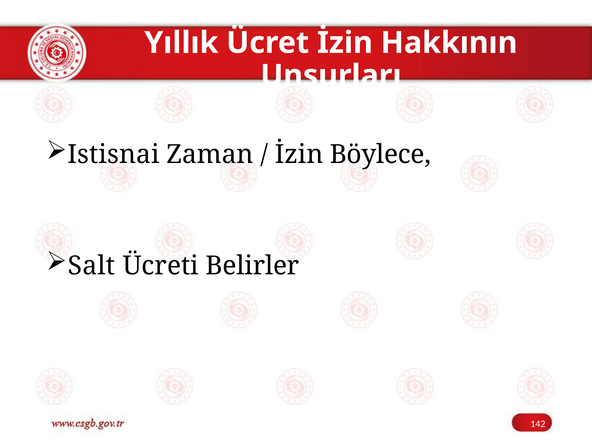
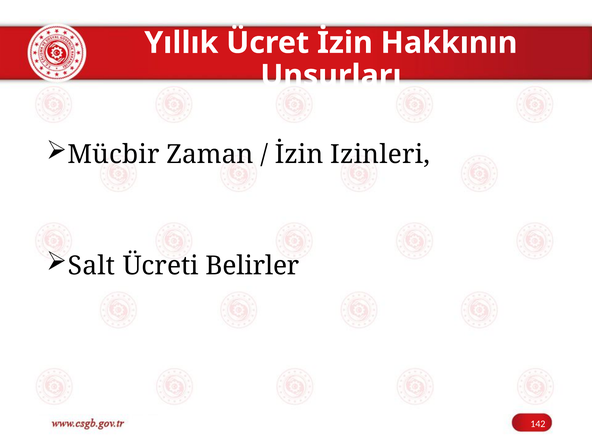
Istisnai: Istisnai -> Mücbir (114, 155)
Böylece: Böylece -> Izinleri (380, 155)
